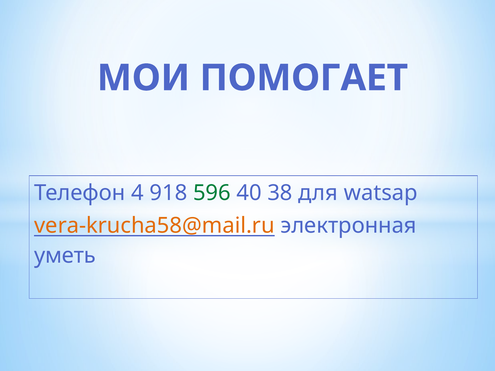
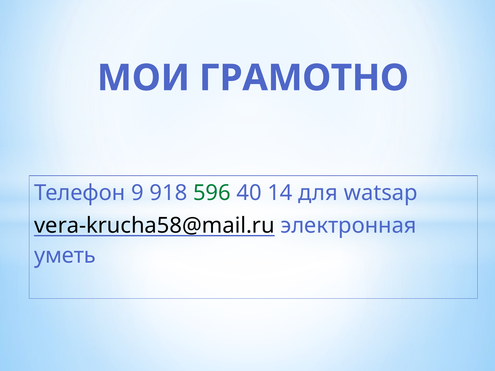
ПОМОГАЕТ: ПОМОГАЕТ -> ГРАМОТНО (304, 78)
4: 4 -> 9 (138, 193)
38: 38 -> 14 (280, 193)
vera-krucha58@mail.ru colour: orange -> black (154, 226)
